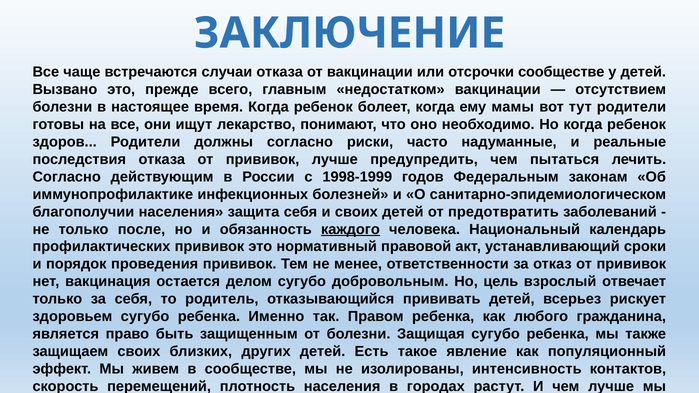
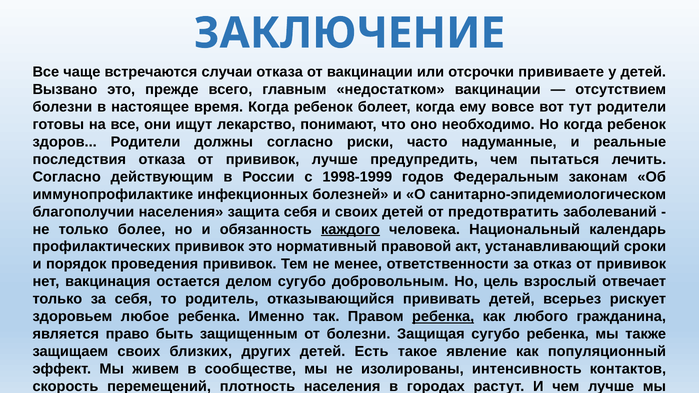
отсрочки сообществе: сообществе -> прививаете (561, 72)
мамы: мамы -> вовсе (513, 107)
после: после -> более (142, 229)
здоровьем сугубо: сугубо -> любое (145, 317)
ребенка underline: none -> present (443, 317)
